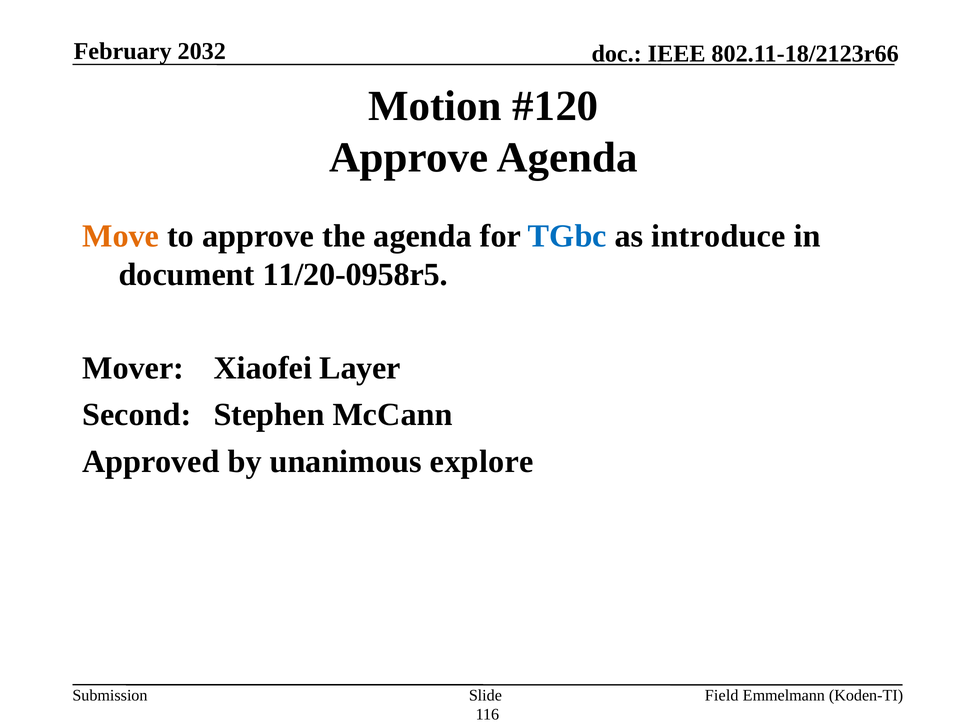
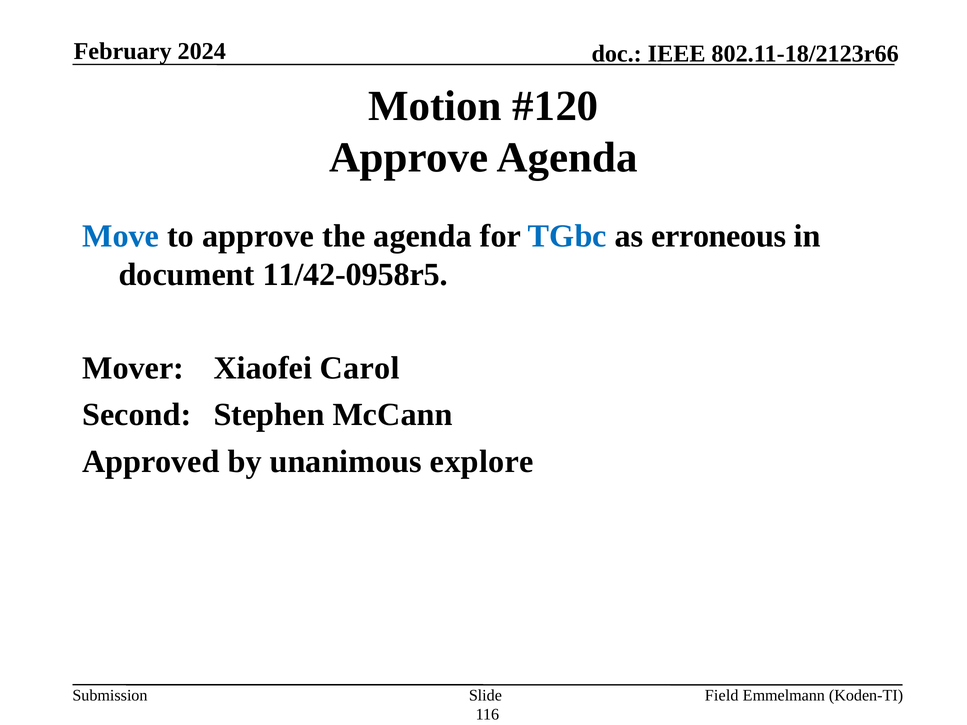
2032: 2032 -> 2024 (202, 51)
Move colour: orange -> blue (121, 236)
introduce: introduce -> erroneous (719, 236)
11/20-0958r5: 11/20-0958r5 -> 11/42-0958r5 (355, 275)
Layer: Layer -> Carol (360, 368)
